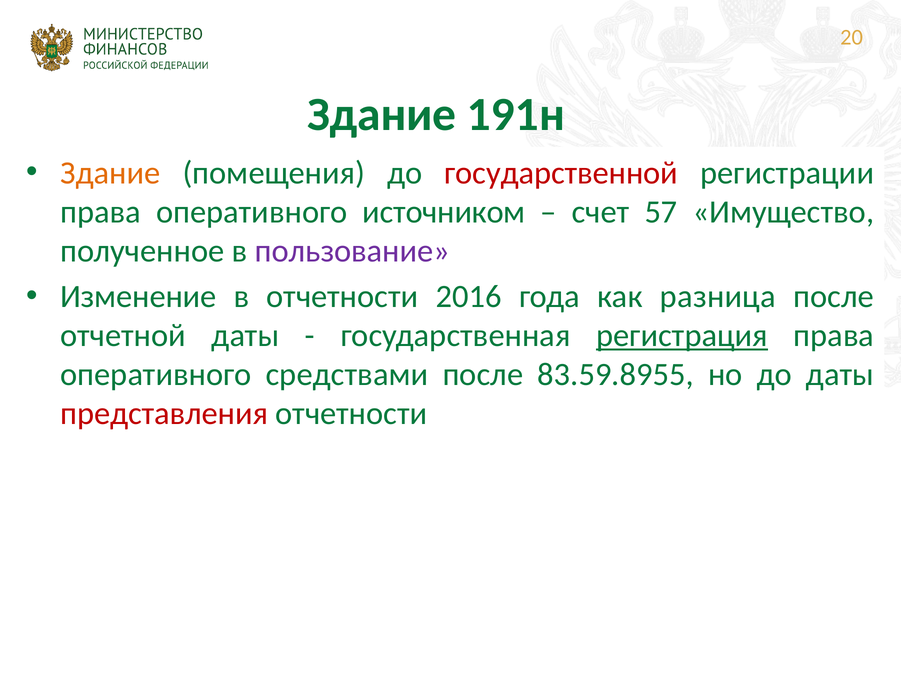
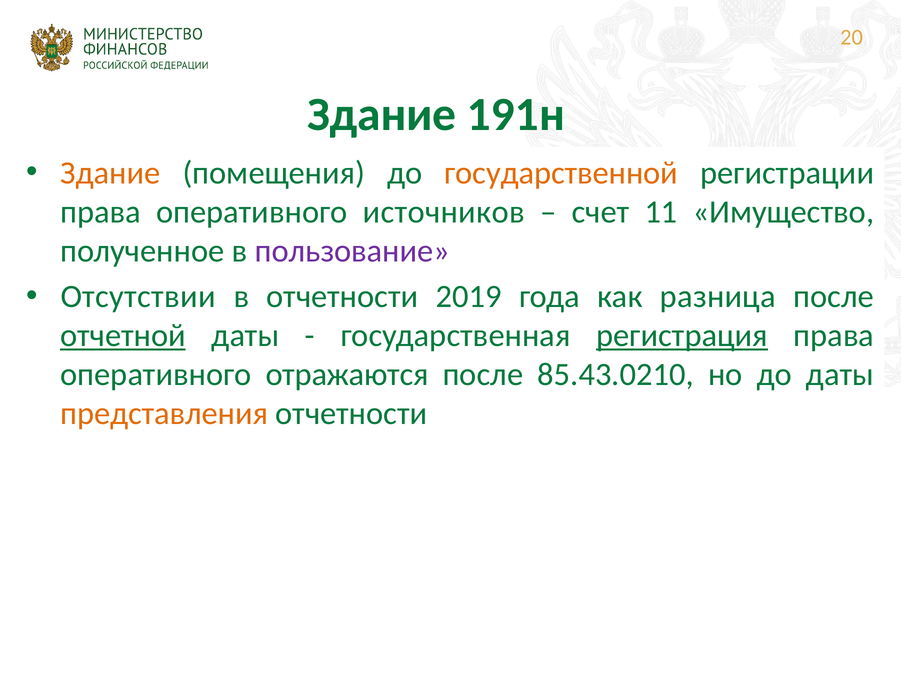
государственной colour: red -> orange (561, 173)
источником: источником -> источников (444, 212)
57: 57 -> 11 (661, 212)
Изменение: Изменение -> Отсутствии (138, 296)
2016: 2016 -> 2019 (469, 296)
отчетной underline: none -> present (123, 336)
средствами: средствами -> отражаются (347, 375)
83.59.8955: 83.59.8955 -> 85.43.0210 (616, 375)
представления colour: red -> orange (164, 414)
